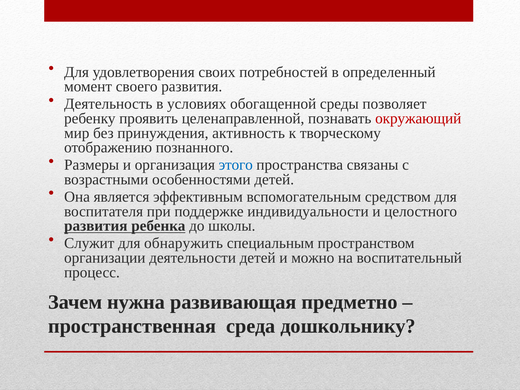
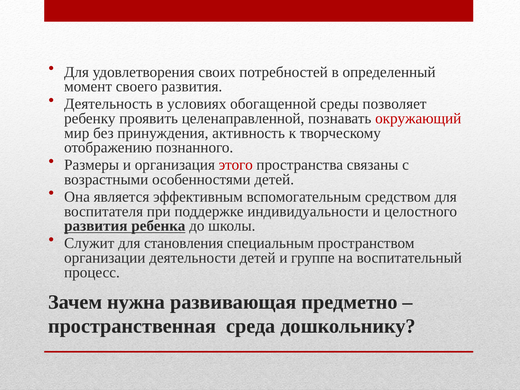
этого colour: blue -> red (236, 165)
обнаружить: обнаружить -> становления (184, 243)
можно: можно -> группе (313, 258)
